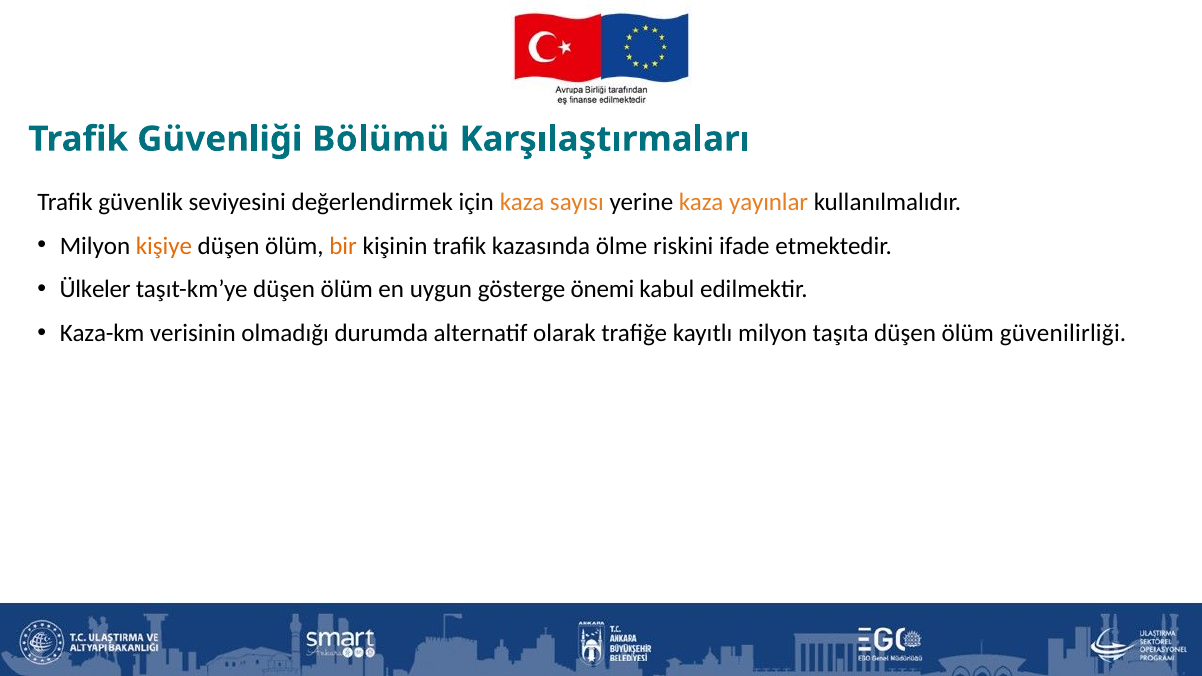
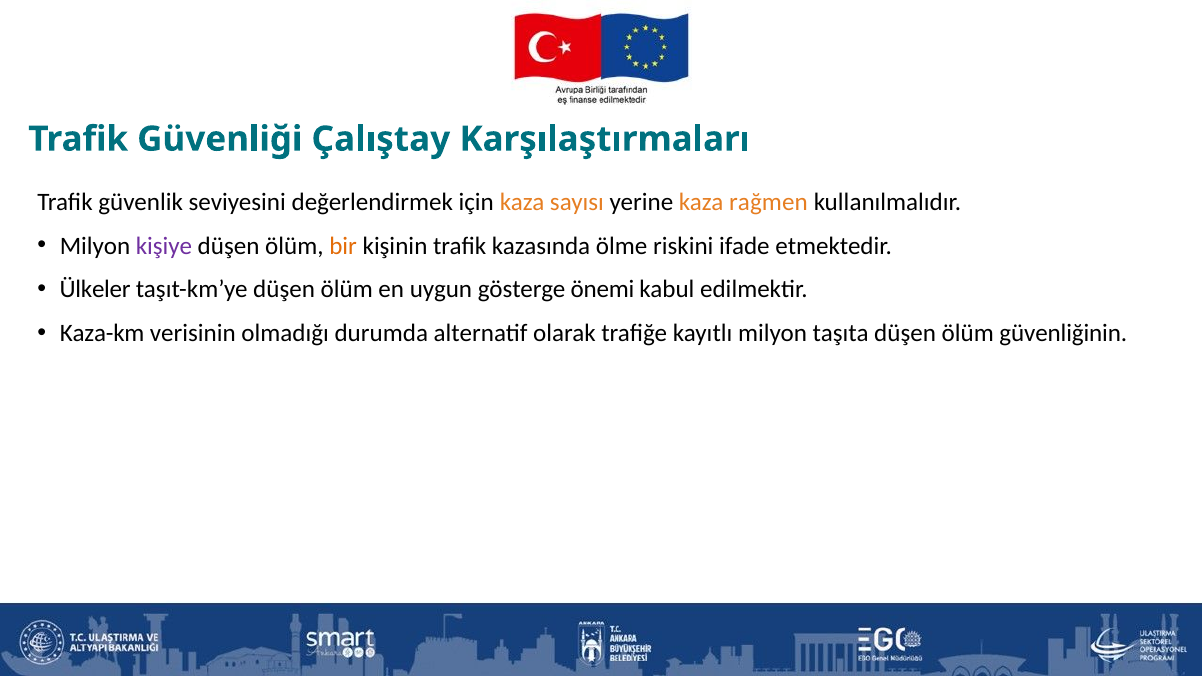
Bölümü: Bölümü -> Çalıştay (381, 139)
yayınlar: yayınlar -> rağmen (768, 202)
kişiye colour: orange -> purple (164, 246)
güvenilirliği: güvenilirliği -> güvenliğinin (1063, 334)
